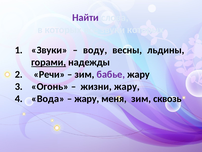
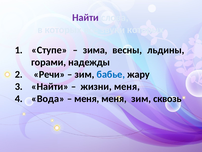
Звуки: Звуки -> Ступе (49, 50)
воду: воду -> зима (95, 50)
горами underline: present -> none (49, 62)
бабье colour: purple -> blue (111, 74)
Огонь: Огонь -> Найти (50, 86)
жизни жару: жару -> меня (127, 86)
жару: жару -> меня (87, 98)
